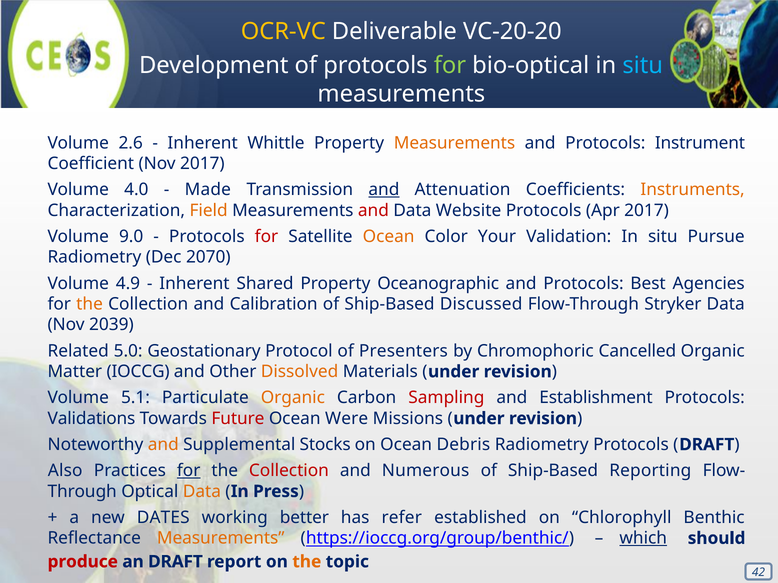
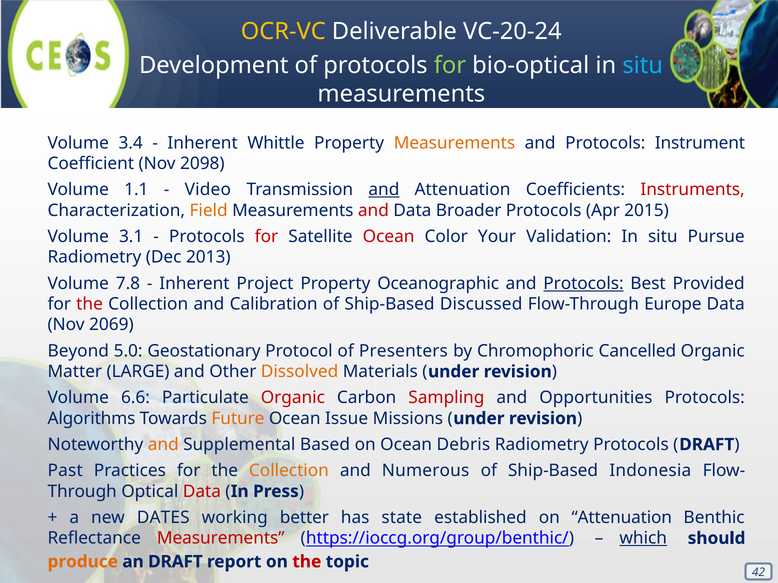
VC-20-20: VC-20-20 -> VC-20-24 (512, 32)
2.6: 2.6 -> 3.4 (131, 143)
Nov 2017: 2017 -> 2098 (202, 164)
4.0: 4.0 -> 1.1 (136, 190)
Made: Made -> Video (208, 190)
Instruments colour: orange -> red (693, 190)
Website: Website -> Broader (469, 211)
Apr 2017: 2017 -> 2015 (647, 211)
9.0: 9.0 -> 3.1 (131, 237)
Ocean colour: orange -> red (389, 237)
2070: 2070 -> 2013 (208, 257)
4.9: 4.9 -> 7.8 (128, 284)
Shared: Shared -> Project (265, 284)
Protocols underline: none -> present (583, 284)
Agencies: Agencies -> Provided (709, 284)
the colour: orange -> red (90, 304)
Stryker: Stryker -> Europe (673, 304)
2039: 2039 -> 2069 (111, 325)
Related: Related -> Beyond (78, 351)
IOCCG: IOCCG -> LARGE (138, 372)
5.1: 5.1 -> 6.6 (135, 398)
Organic colour: orange -> red (293, 398)
Establishment: Establishment -> Opportunities (596, 398)
Validations: Validations -> Algorithms (91, 419)
Future colour: red -> orange (238, 419)
Were: Were -> Issue (347, 419)
Stocks: Stocks -> Based (325, 445)
Also: Also -> Past (65, 471)
for underline: present -> none (189, 471)
Collection colour: red -> orange (289, 471)
Reporting: Reporting -> Indonesia (650, 471)
Data colour: orange -> red (202, 492)
refer: refer -> state (402, 518)
on Chlorophyll: Chlorophyll -> Attenuation (622, 518)
Measurements colour: orange -> red (221, 539)
produce colour: red -> orange (83, 562)
the colour: orange -> red (307, 562)
